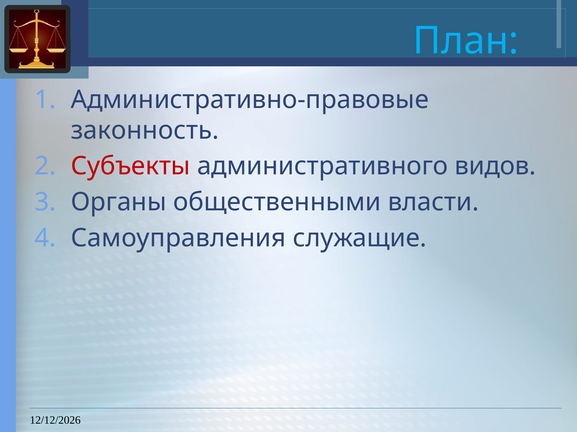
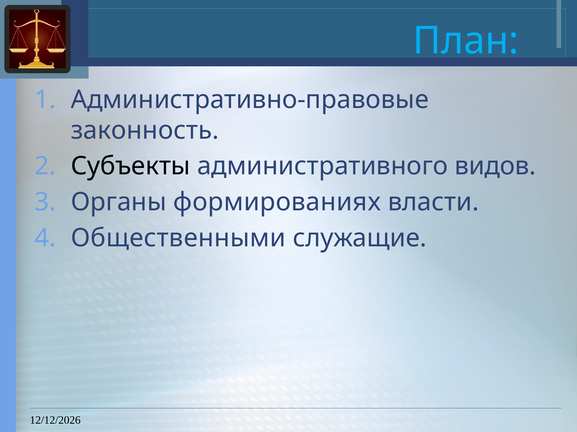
Субъекты colour: red -> black (131, 166)
общественными: общественными -> формированиях (277, 202)
Самоуправления: Самоуправления -> Общественными (178, 238)
